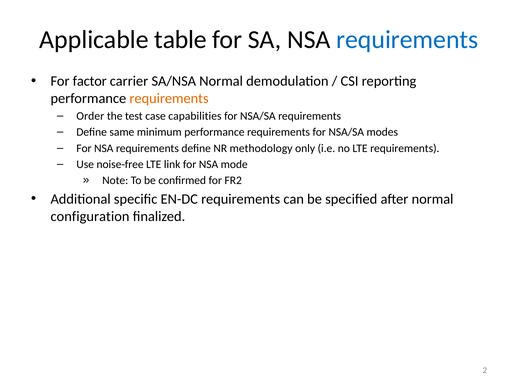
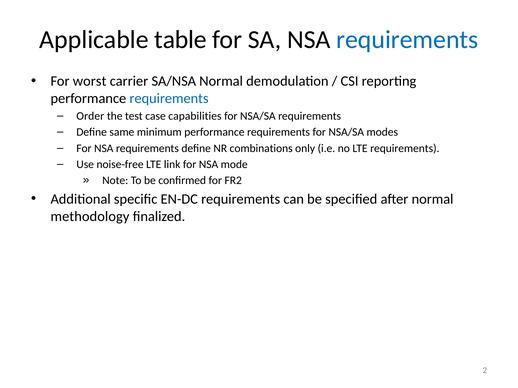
factor: factor -> worst (90, 81)
requirements colour: orange -> blue (169, 99)
methodology: methodology -> combinations (261, 148)
configuration: configuration -> methodology (90, 217)
